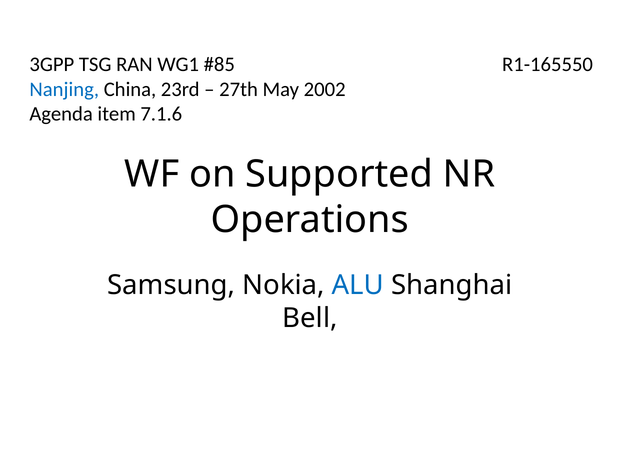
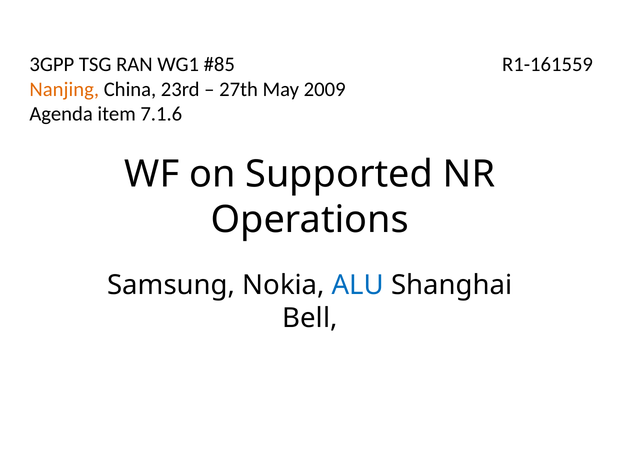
R1-165550: R1-165550 -> R1-161559 (548, 65)
Nanjing colour: blue -> orange (64, 89)
2002: 2002 -> 2009 (325, 89)
